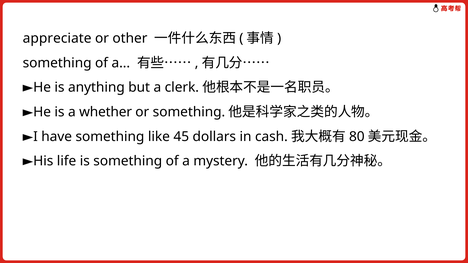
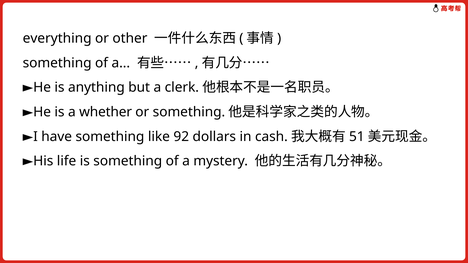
appreciate: appreciate -> everything (57, 38)
45: 45 -> 92 (181, 137)
80: 80 -> 51 (357, 137)
